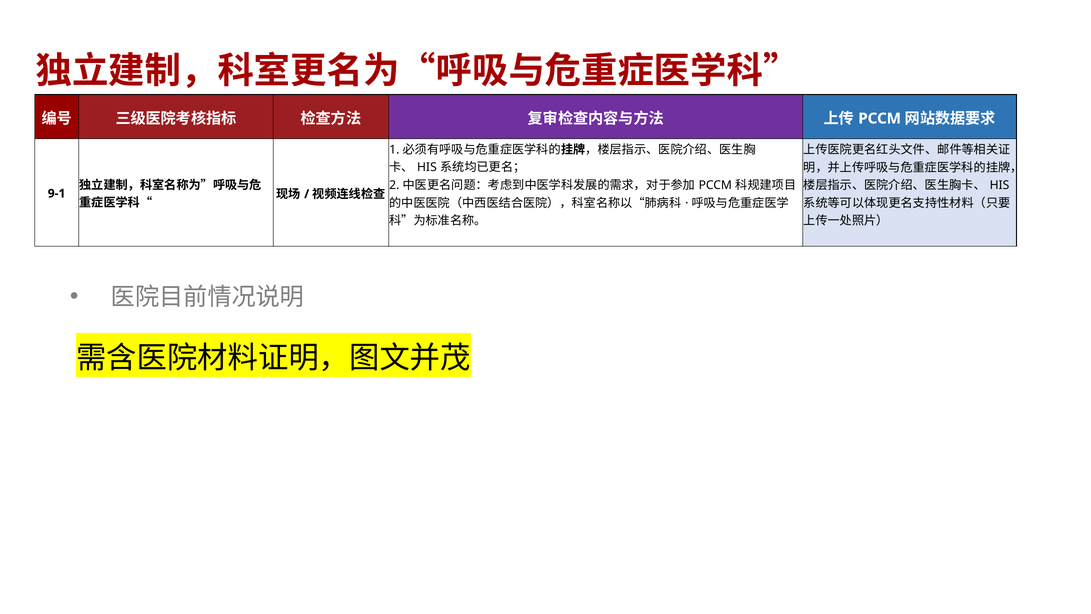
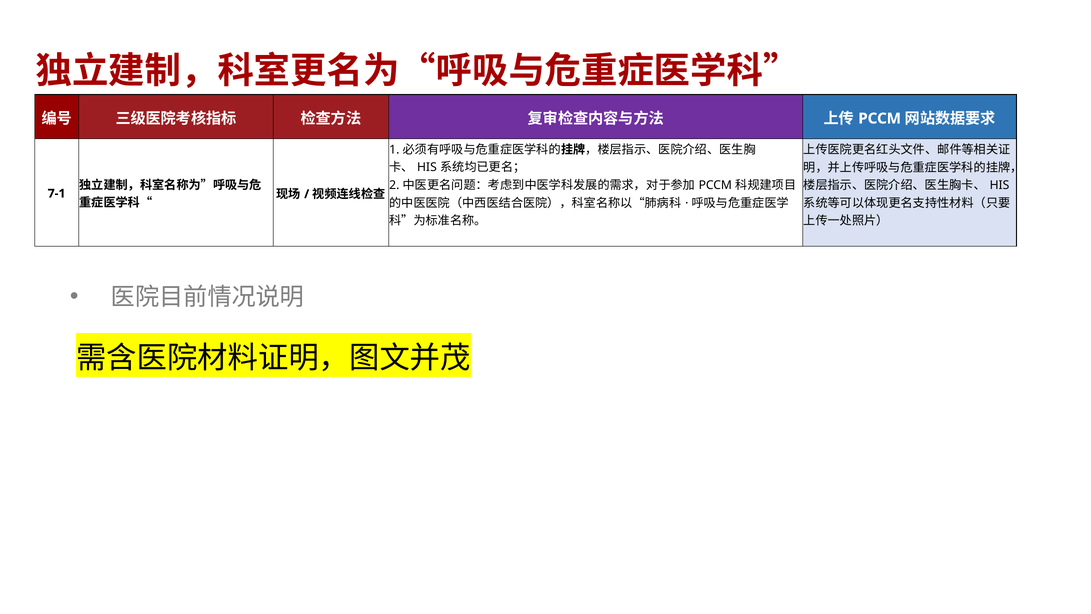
9-1: 9-1 -> 7-1 (57, 193)
